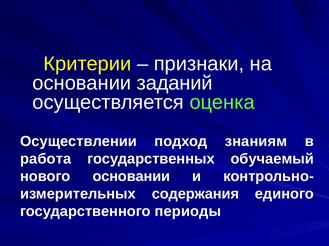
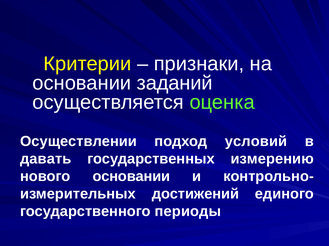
знаниям: знаниям -> условий (256, 142)
работа: работа -> давать (46, 159)
обучаемый: обучаемый -> измерению (272, 159)
содержания: содержания -> достижений (195, 194)
